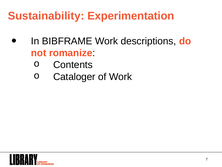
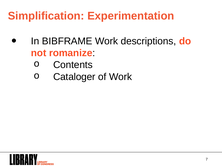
Sustainability: Sustainability -> Simplification (46, 16)
